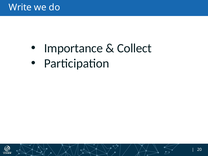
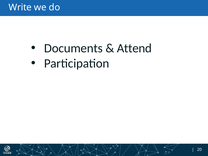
Importance: Importance -> Documents (73, 48)
Collect: Collect -> Attend (134, 48)
